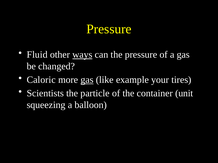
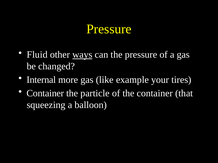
Caloric: Caloric -> Internal (41, 80)
gas underline: present -> none (87, 80)
Scientists: Scientists -> Container (45, 94)
unit: unit -> that (184, 94)
